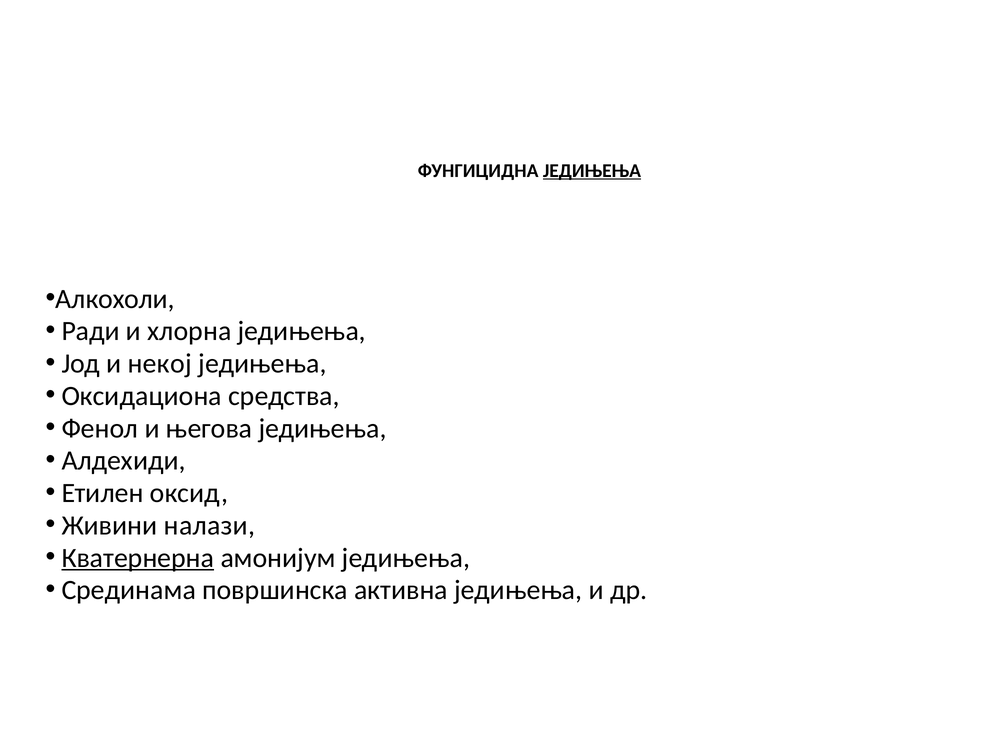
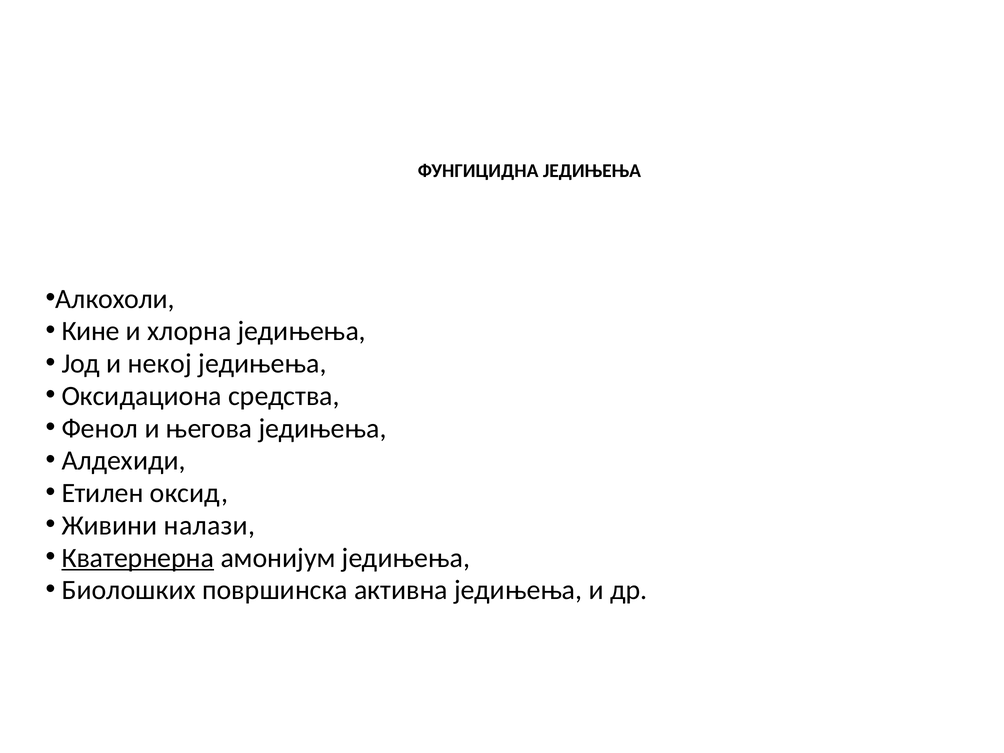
ЈЕДИЊЕЊА underline: present -> none (592, 171)
Ради: Ради -> Кине (91, 331)
Срединама: Срединама -> Биолошких (129, 590)
